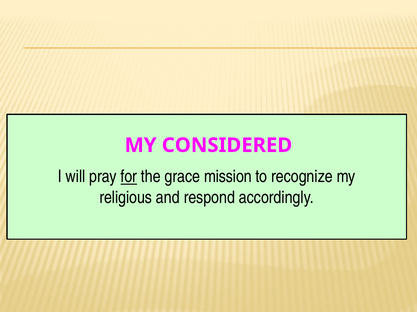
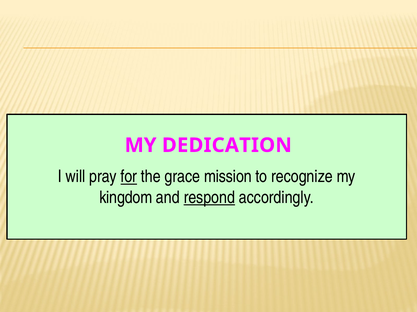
CONSIDERED: CONSIDERED -> DEDICATION (227, 146)
religious: religious -> kingdom (126, 198)
respond underline: none -> present (209, 198)
